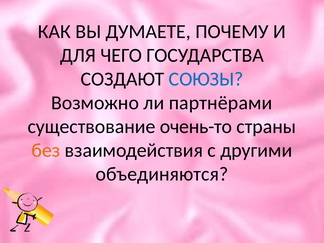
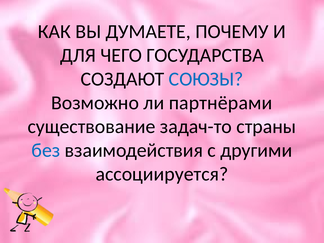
очень-то: очень-то -> задач-то (196, 127)
без colour: orange -> blue (46, 150)
объединяются: объединяются -> ассоциируется (162, 174)
